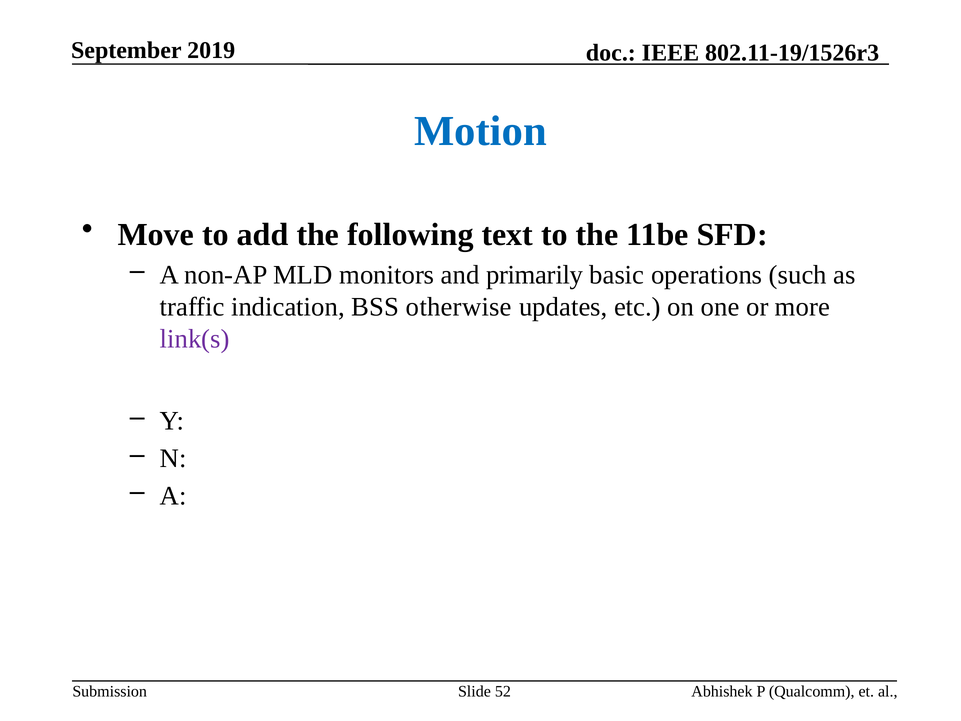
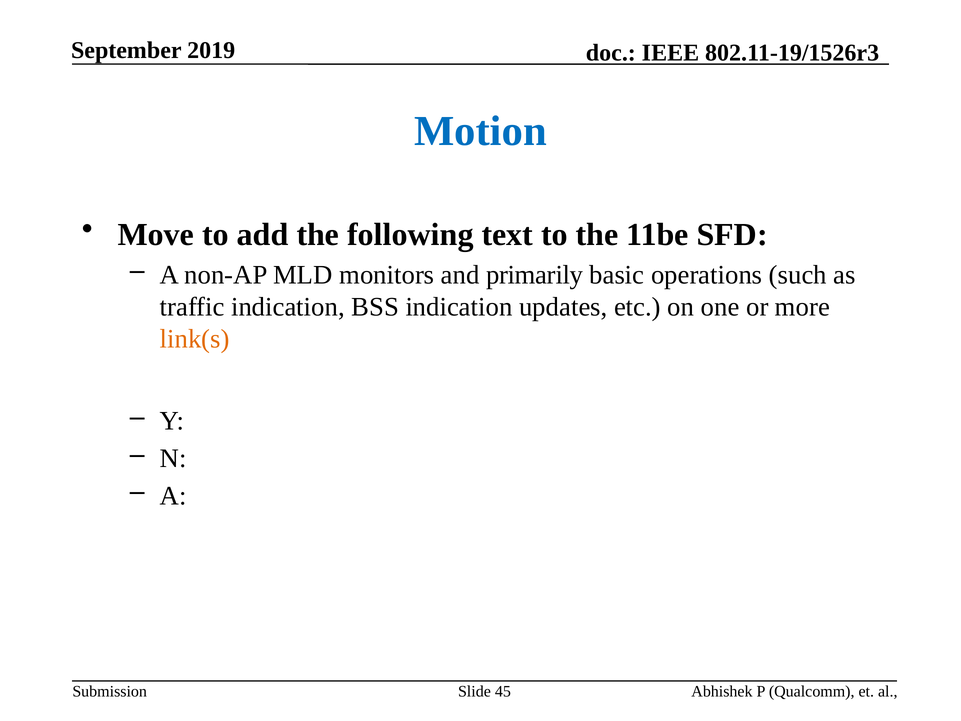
BSS otherwise: otherwise -> indication (459, 307)
link(s colour: purple -> orange (195, 339)
52: 52 -> 45 (503, 691)
